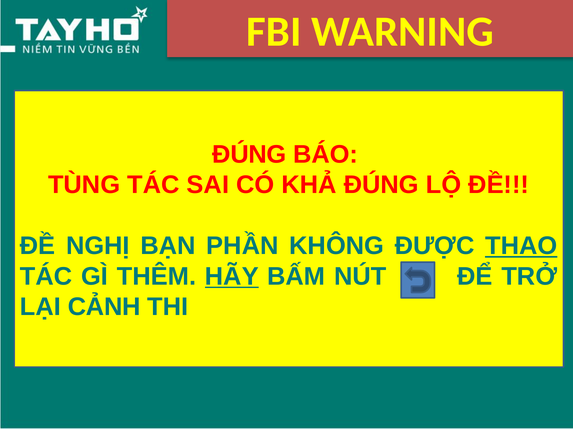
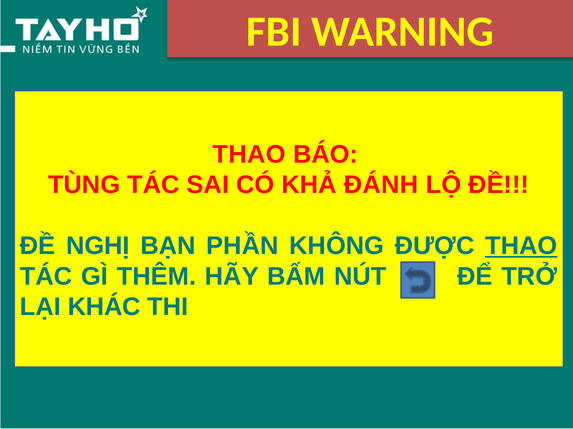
ĐÚNG: ĐÚNG -> THAO (249, 155)
KHẢ ĐÚNG: ĐÚNG -> ĐÁNH (381, 185)
HÃY underline: present -> none (232, 277)
CẢNH: CẢNH -> KHÁC (104, 307)
